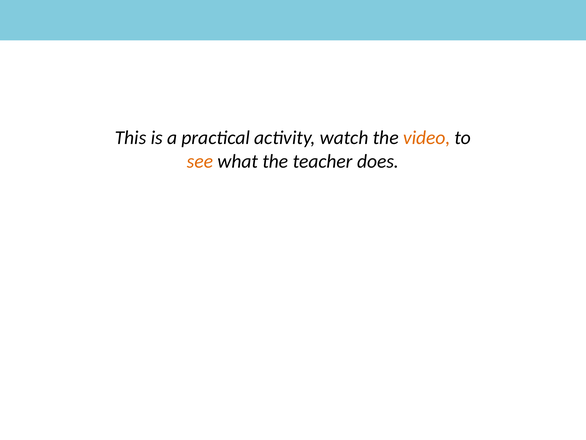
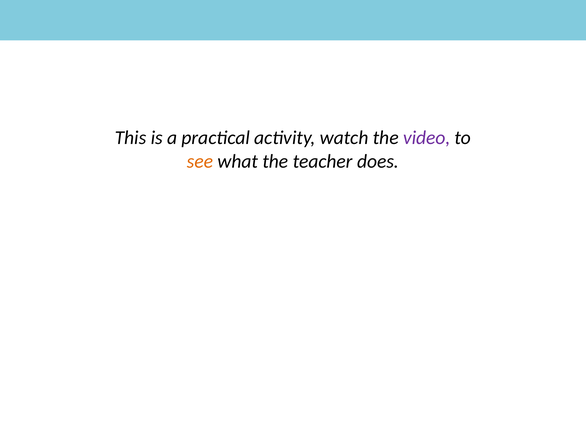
video colour: orange -> purple (427, 138)
